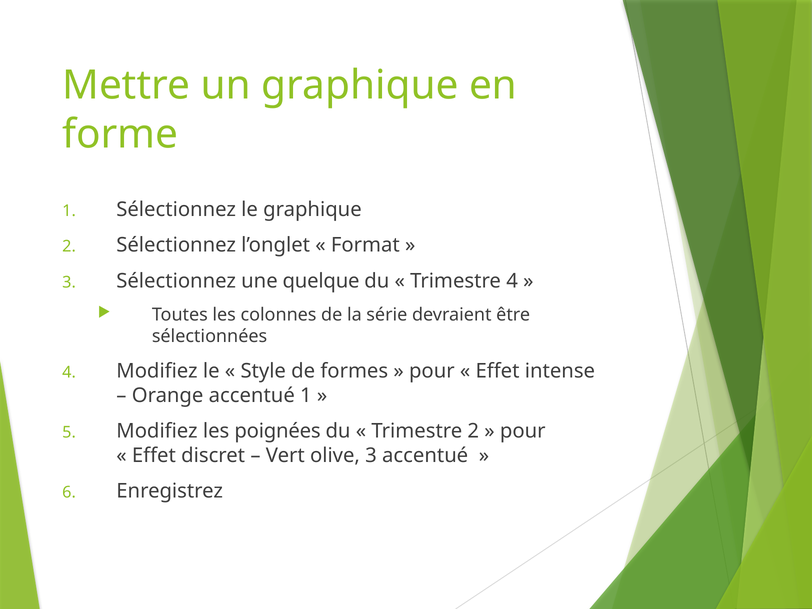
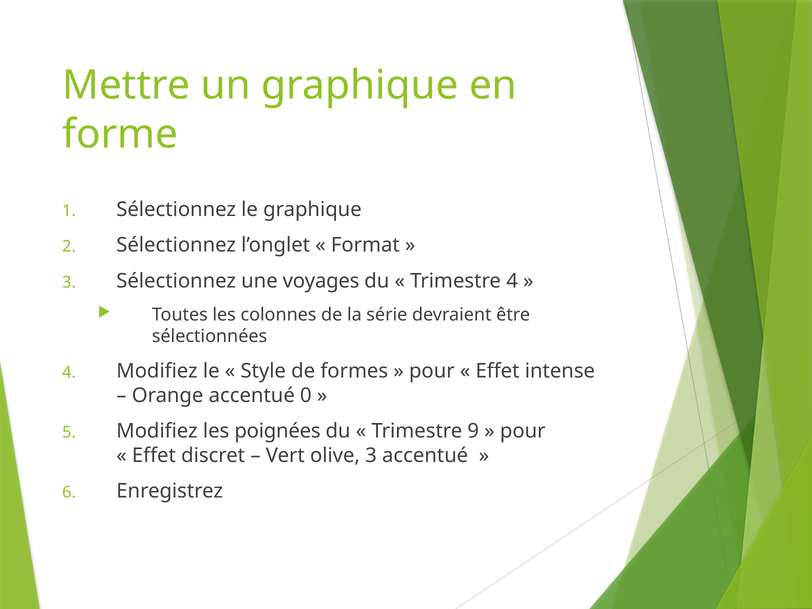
quelque: quelque -> voyages (321, 281)
accentué 1: 1 -> 0 (306, 395)
Trimestre 2: 2 -> 9 (473, 431)
